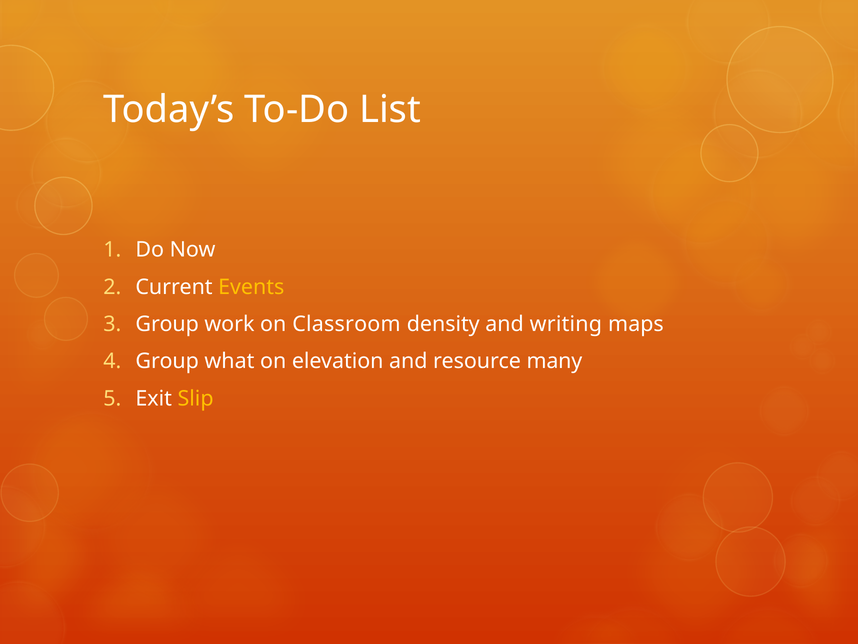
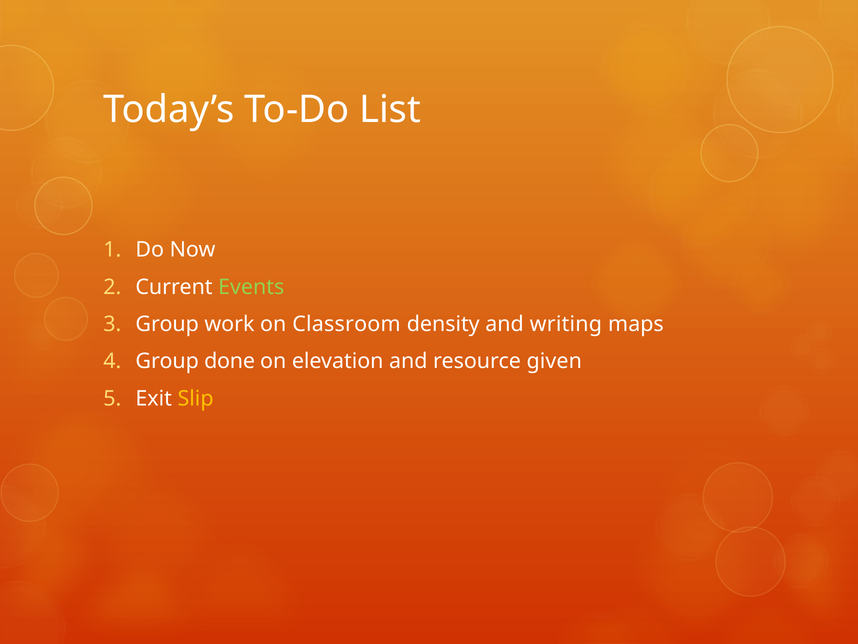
Events colour: yellow -> light green (251, 287)
what: what -> done (230, 361)
many: many -> given (554, 361)
